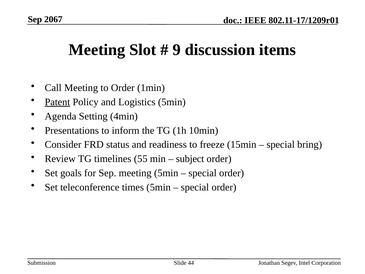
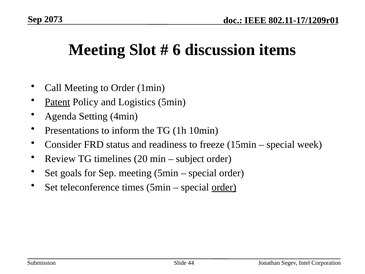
2067: 2067 -> 2073 (53, 19)
9: 9 -> 6 (177, 50)
bring: bring -> week (310, 145)
55: 55 -> 20 (141, 159)
order underline: none -> present (224, 187)
